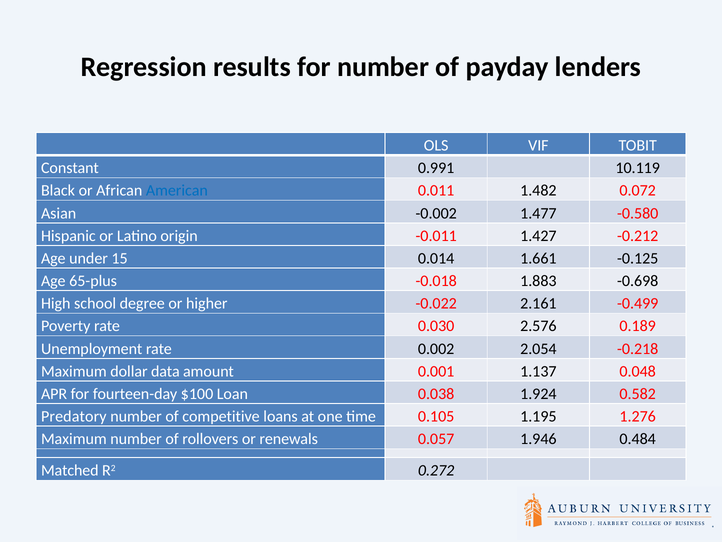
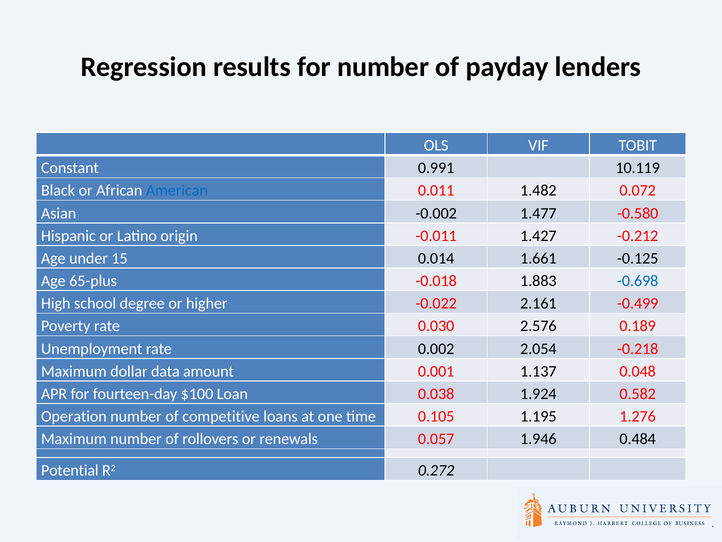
-0.698 colour: black -> blue (638, 281)
Predatory: Predatory -> Operation (74, 416)
Matched: Matched -> Potential (70, 470)
